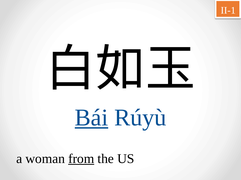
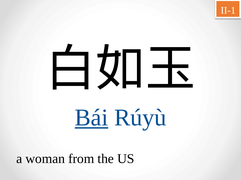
from underline: present -> none (81, 159)
